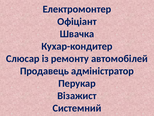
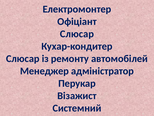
Швачка: Швачка -> Слюсар (77, 34)
Продавець: Продавець -> Менеджер (44, 71)
